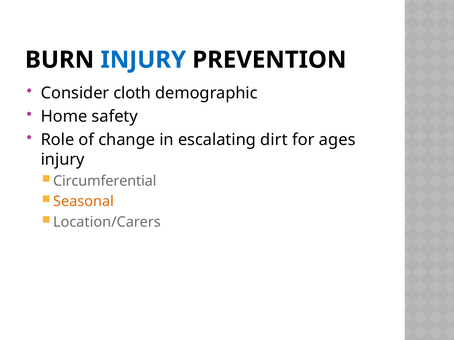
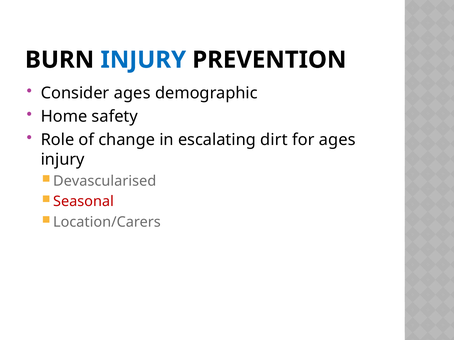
Consider cloth: cloth -> ages (132, 93)
Circumferential: Circumferential -> Devascularised (105, 181)
Seasonal colour: orange -> red (83, 202)
